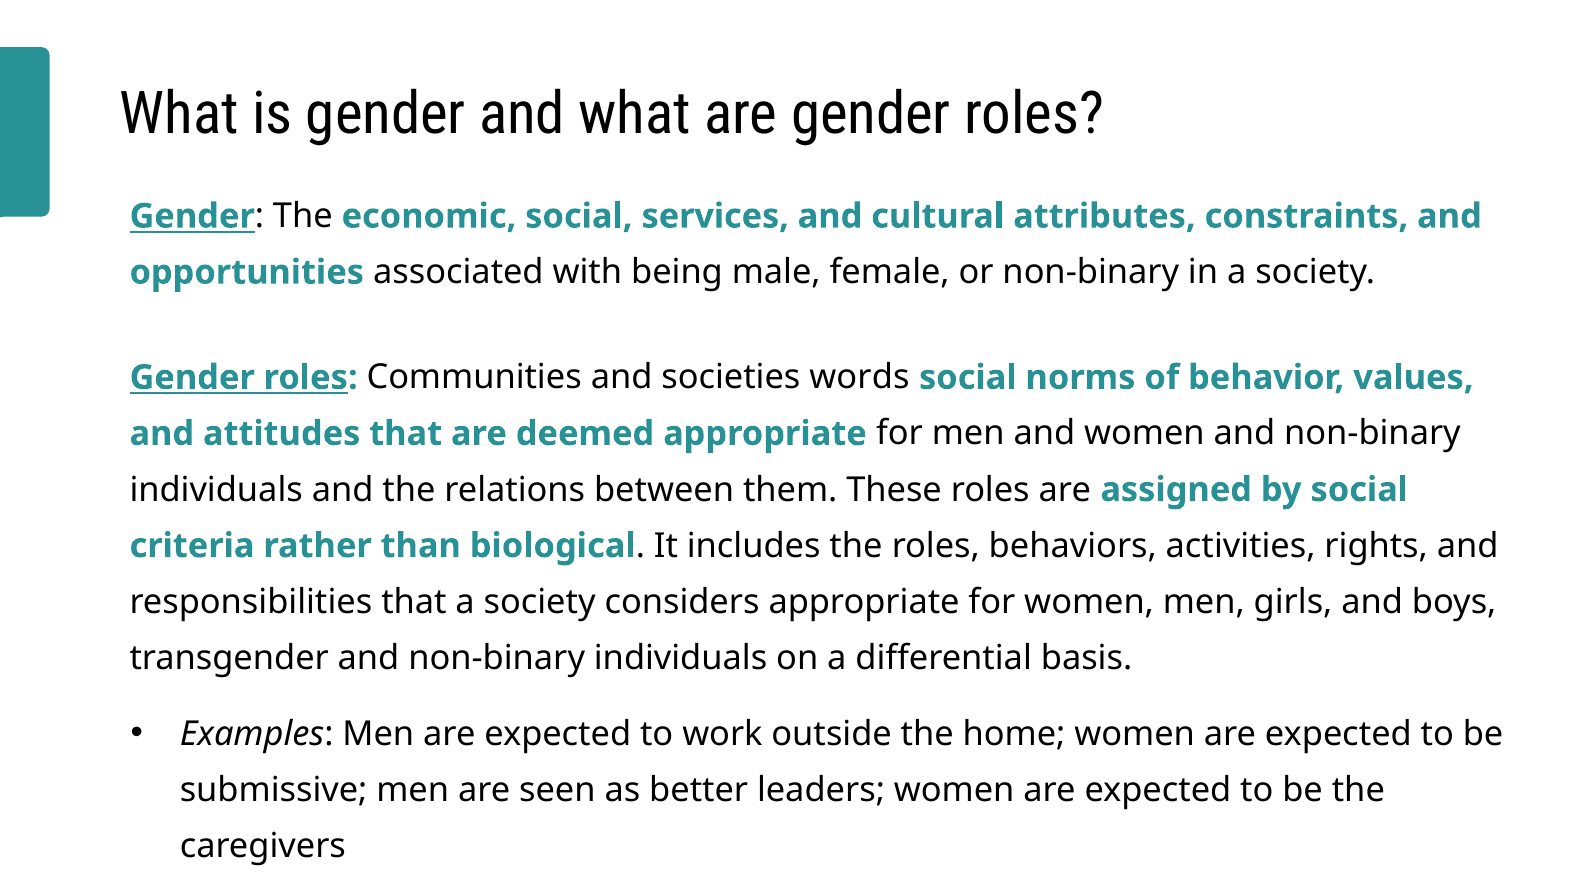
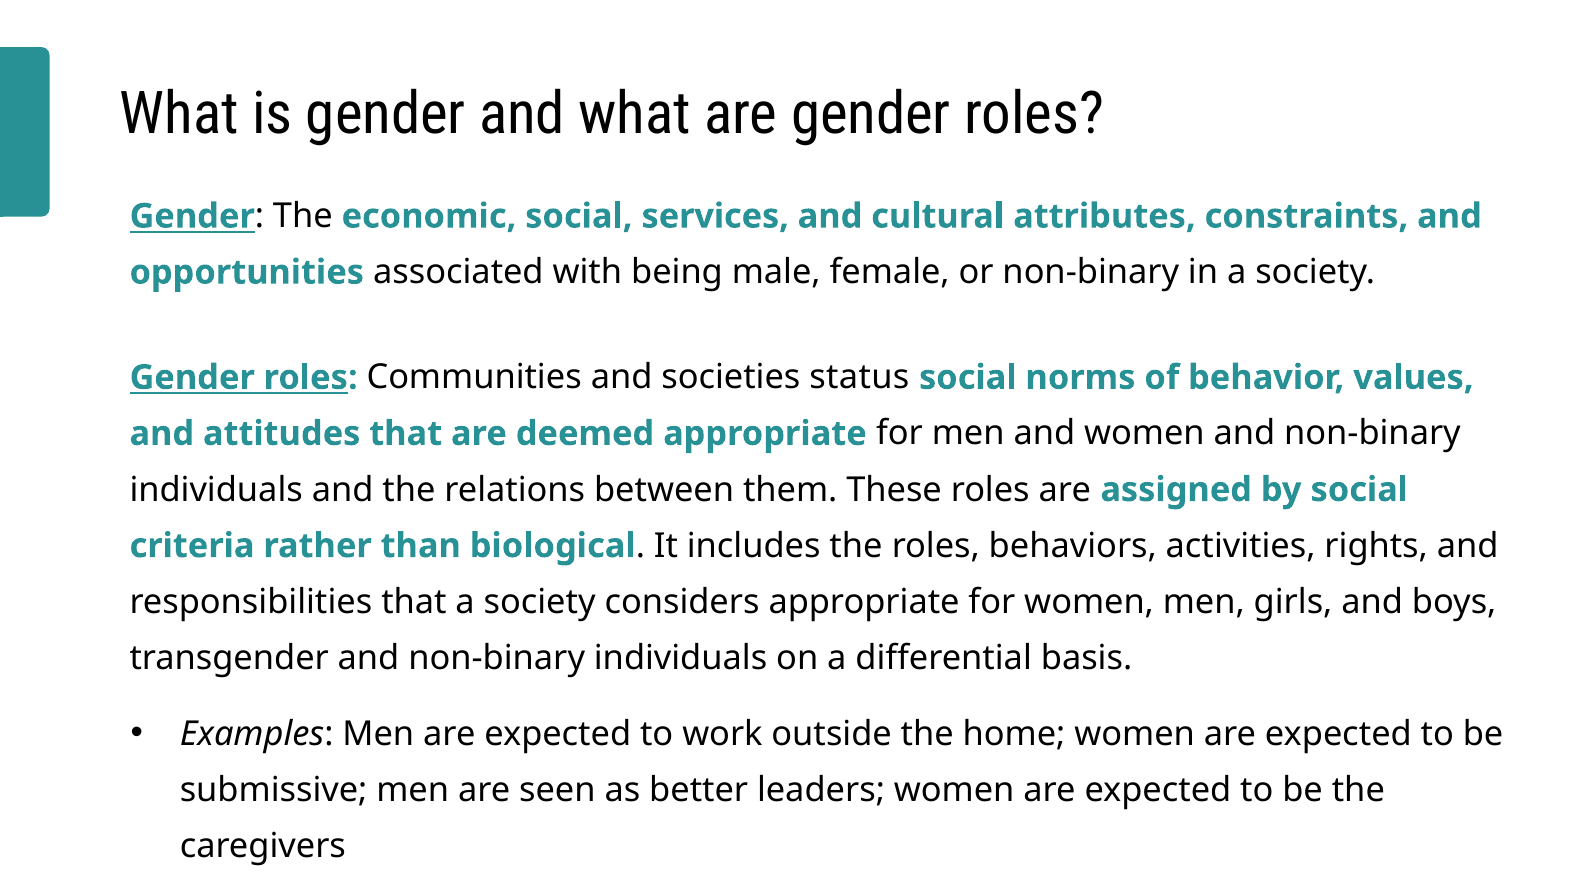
words: words -> status (859, 378)
